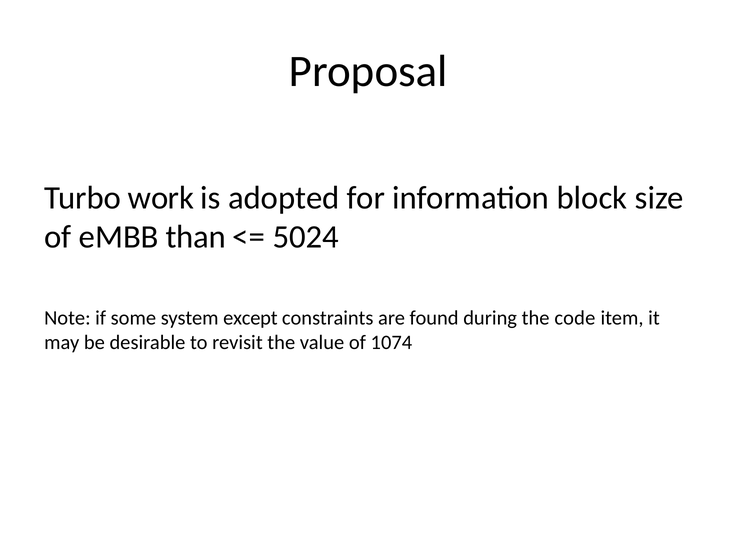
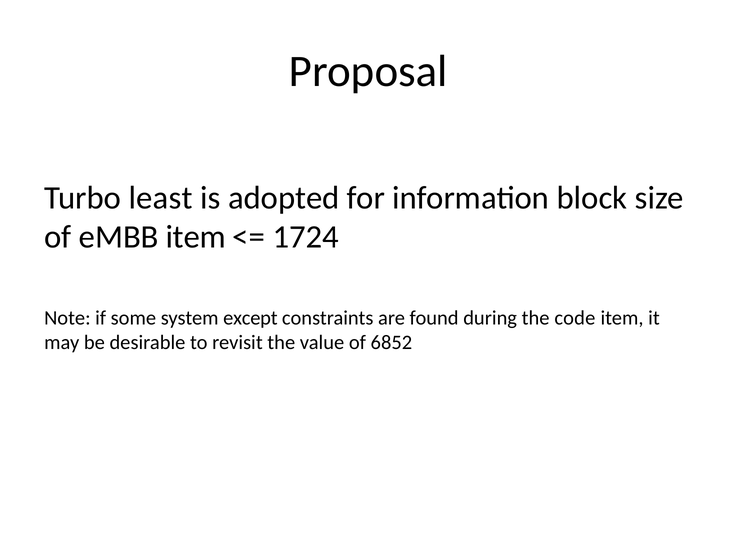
work: work -> least (161, 198)
eMBB than: than -> item (196, 237)
5024: 5024 -> 1724 (306, 237)
1074: 1074 -> 6852 (391, 343)
